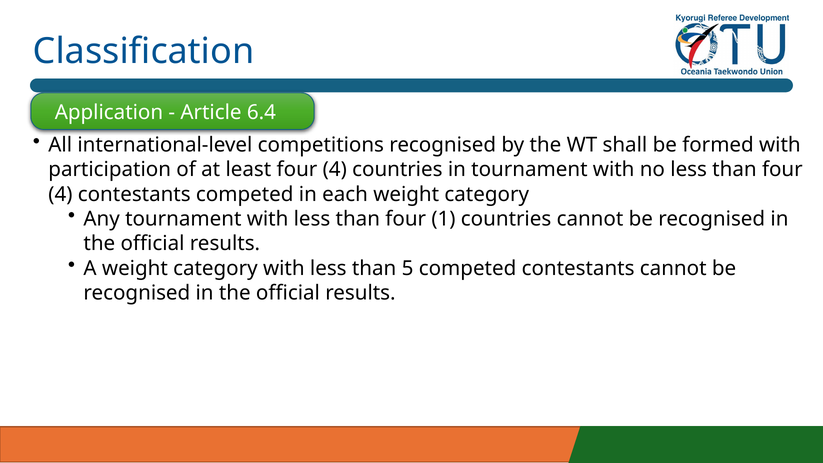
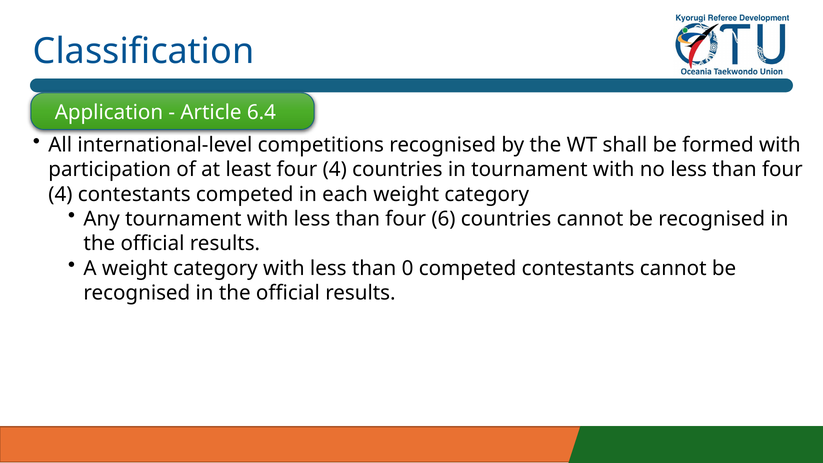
1: 1 -> 6 (443, 219)
5: 5 -> 0 (408, 268)
